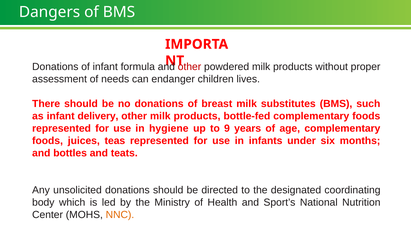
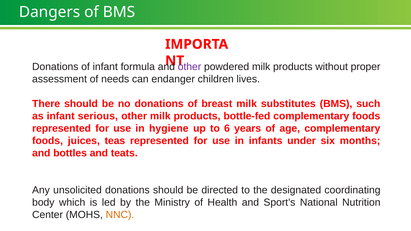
other colour: red -> purple (189, 67)
delivery: delivery -> serious (98, 116)
9: 9 -> 6 (227, 129)
